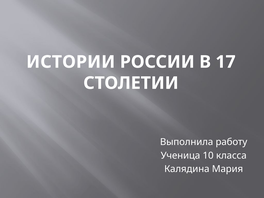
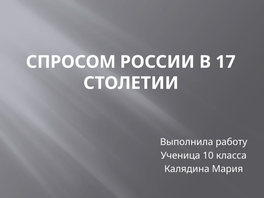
ИСТОРИИ: ИСТОРИИ -> СПРОСОМ (71, 62)
